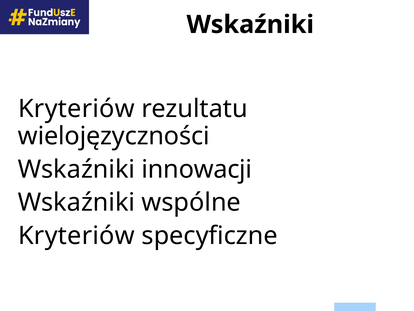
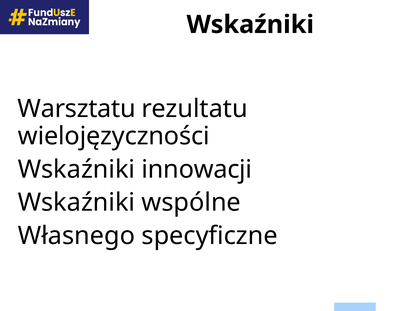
Kryteriów: Kryteriów -> Warsztatu (77, 109)
Kryteriów: Kryteriów -> Własnego (77, 235)
